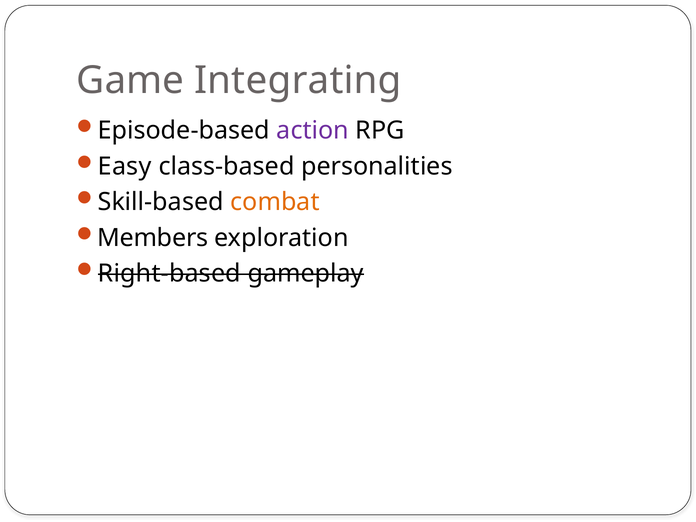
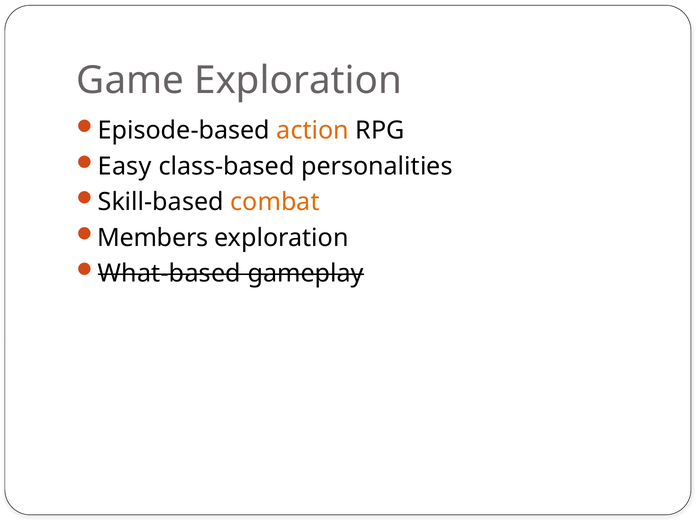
Game Integrating: Integrating -> Exploration (298, 80)
action colour: purple -> orange (313, 130)
Right-based: Right-based -> What-based (169, 274)
